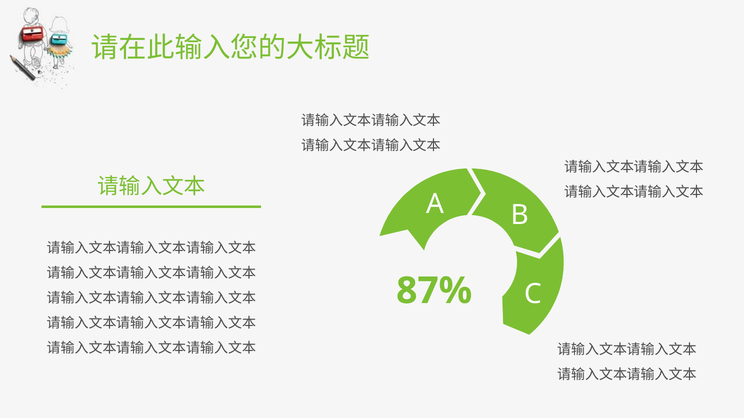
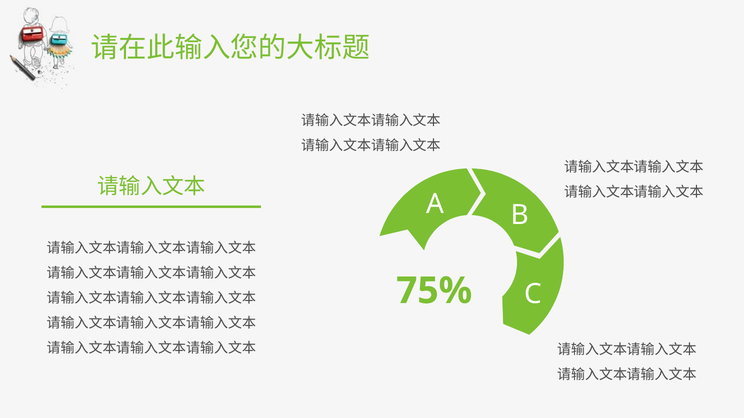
87%: 87% -> 75% (434, 291)
